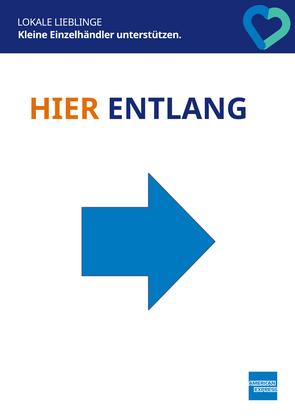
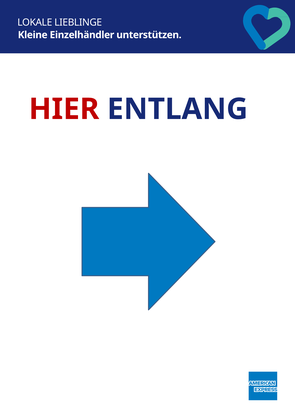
HIER colour: orange -> red (64, 109)
